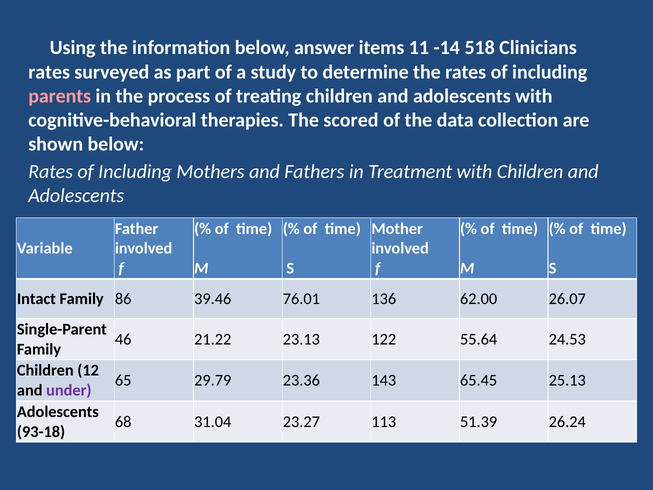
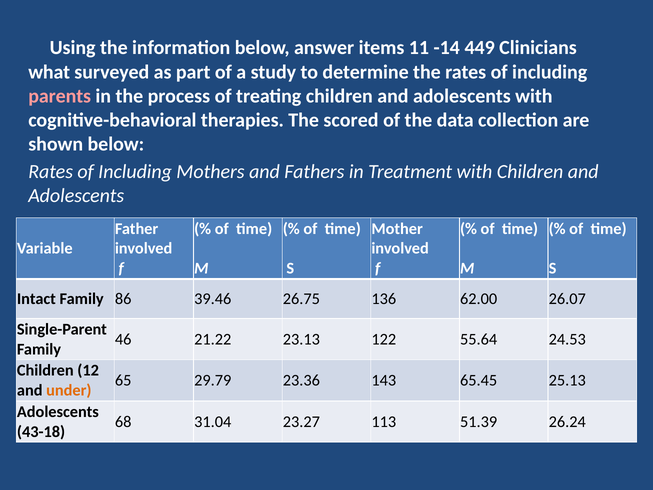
518: 518 -> 449 (480, 48)
rates: rates -> what (49, 72)
76.01: 76.01 -> 26.75 (301, 299)
under colour: purple -> orange (69, 390)
93-18: 93-18 -> 43-18 (41, 432)
